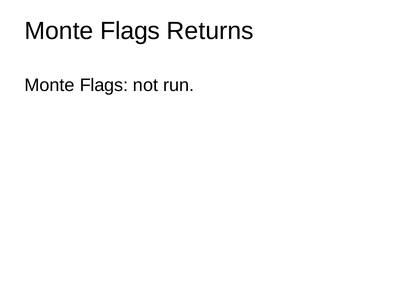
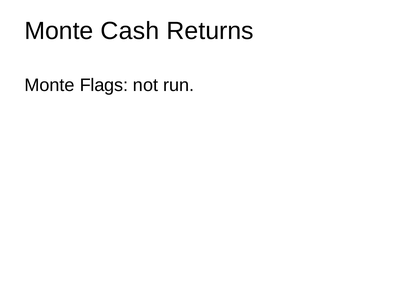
Flags: Flags -> Cash (130, 31)
